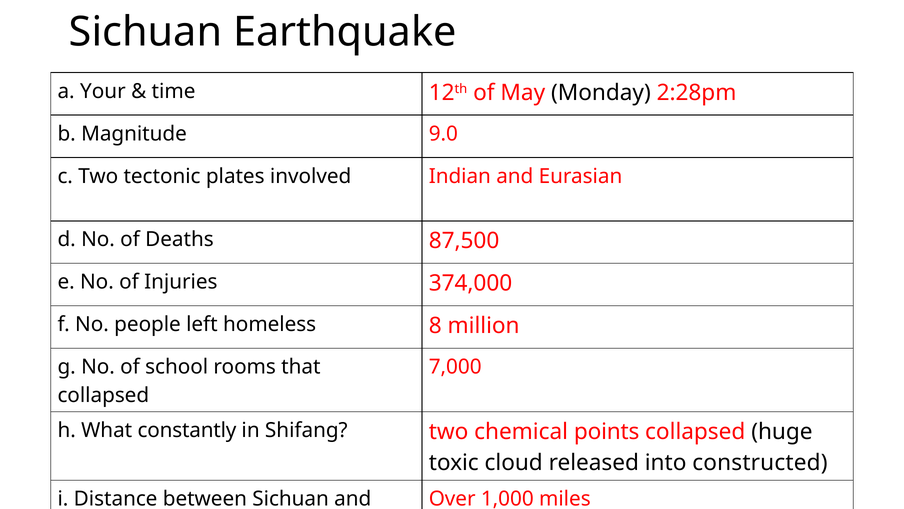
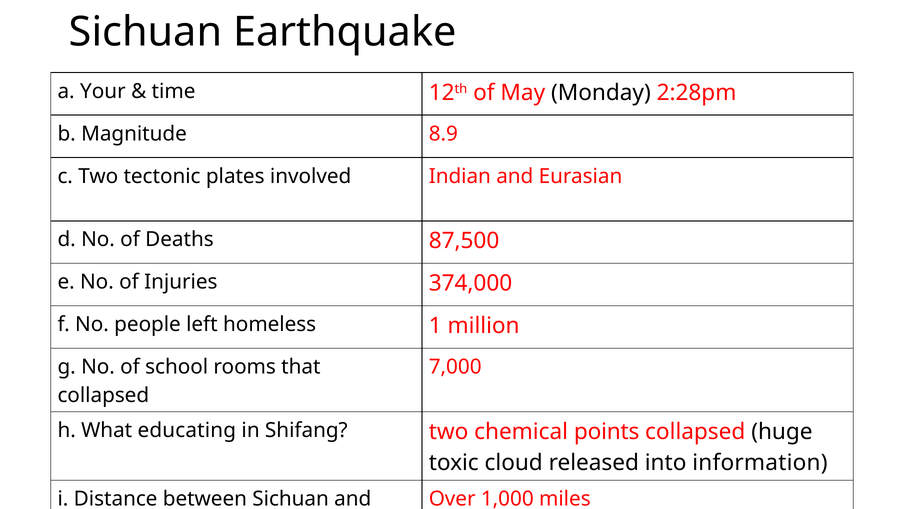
9.0: 9.0 -> 8.9 (443, 134)
8: 8 -> 1 (435, 326)
constantly: constantly -> educating (187, 430)
constructed: constructed -> information (760, 462)
